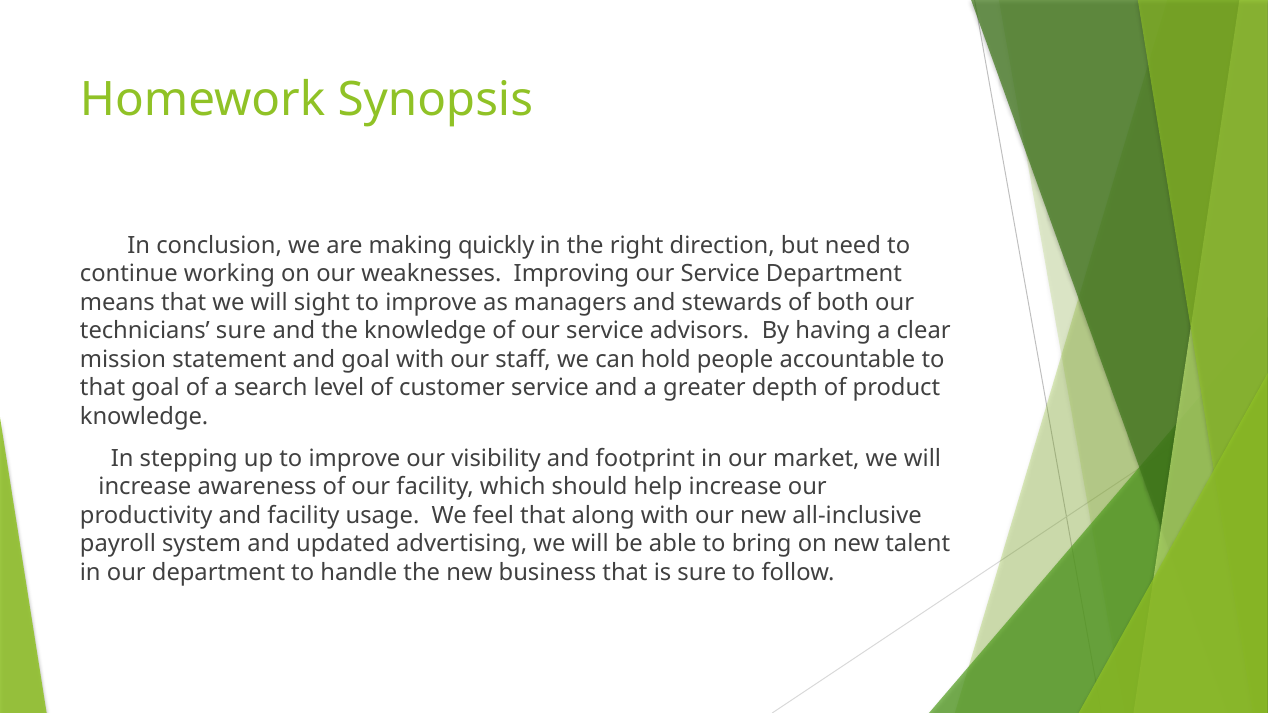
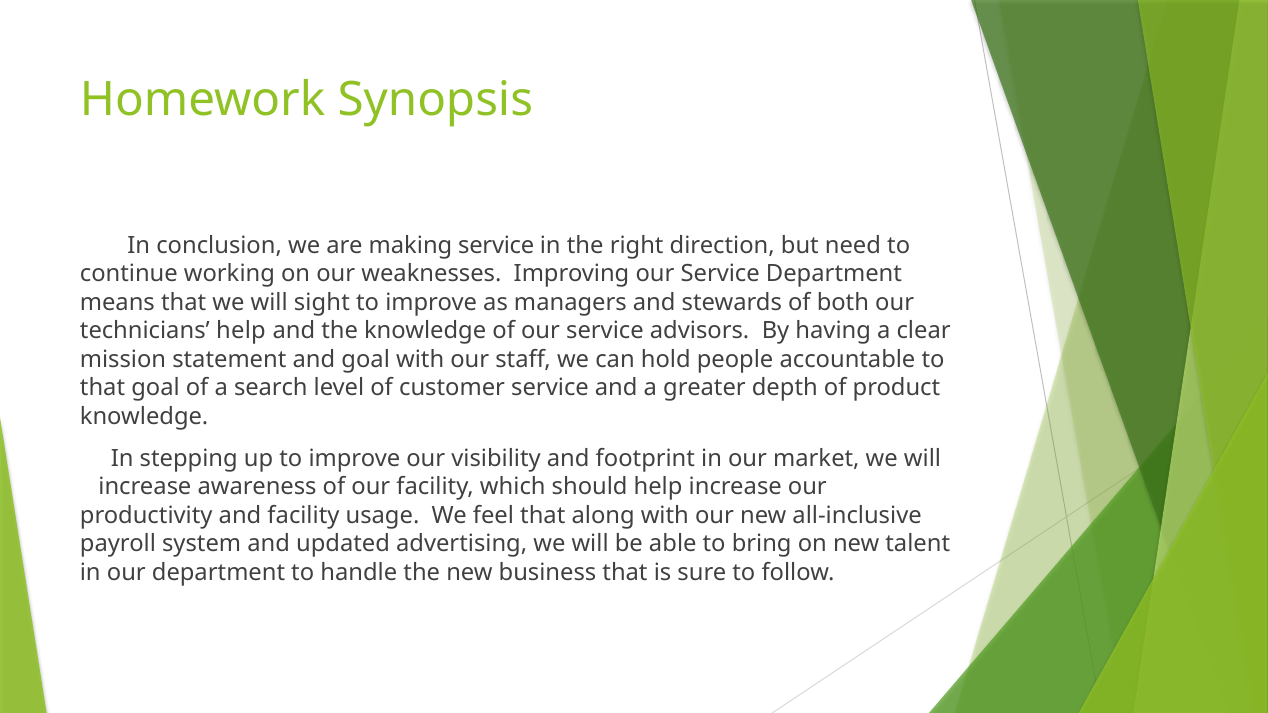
making quickly: quickly -> service (496, 245)
technicians sure: sure -> help (241, 331)
